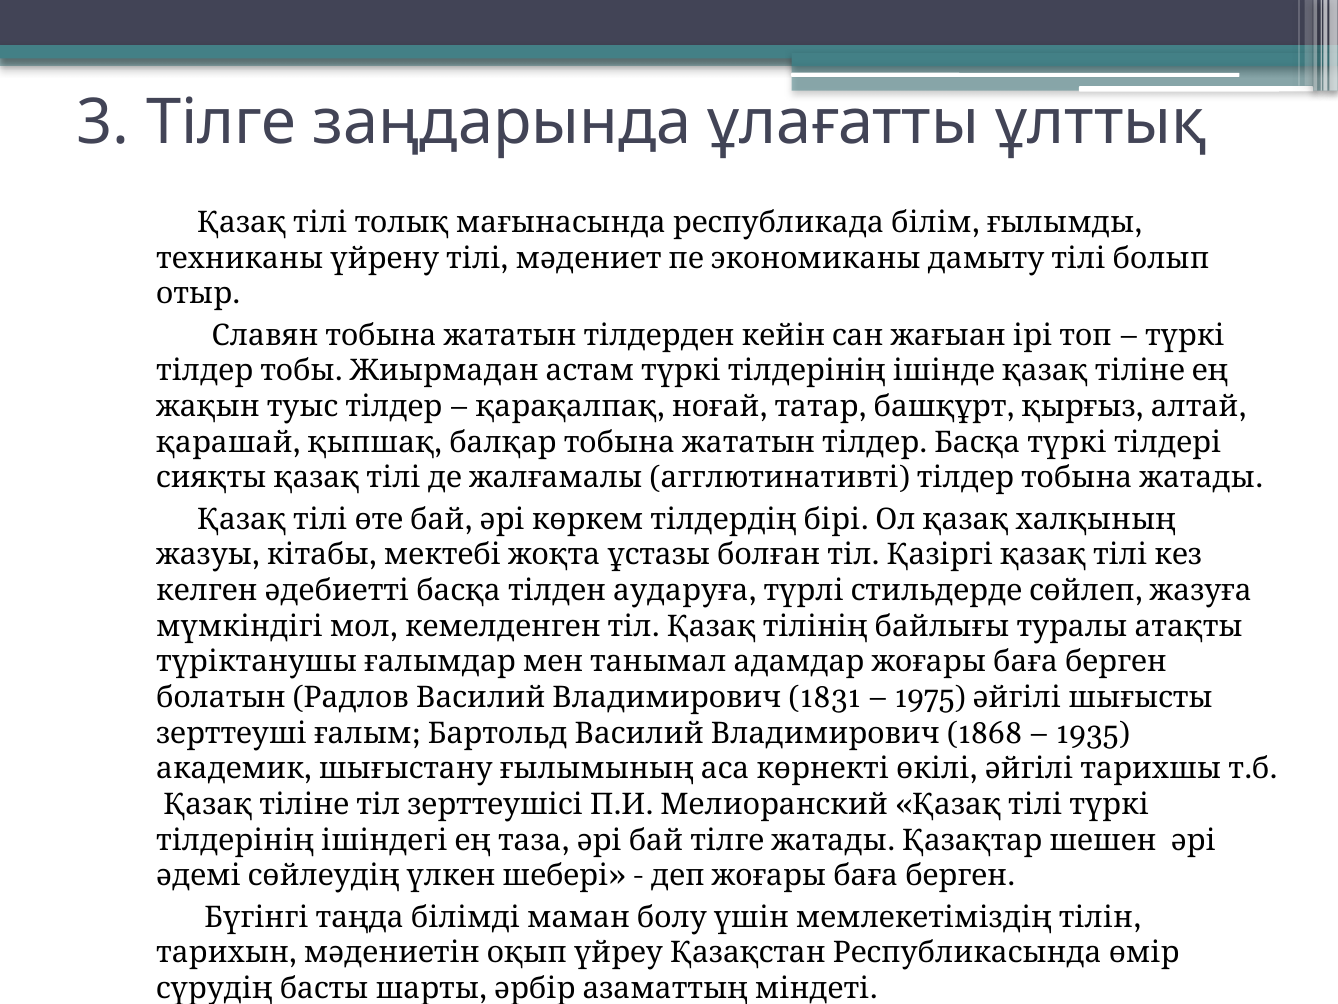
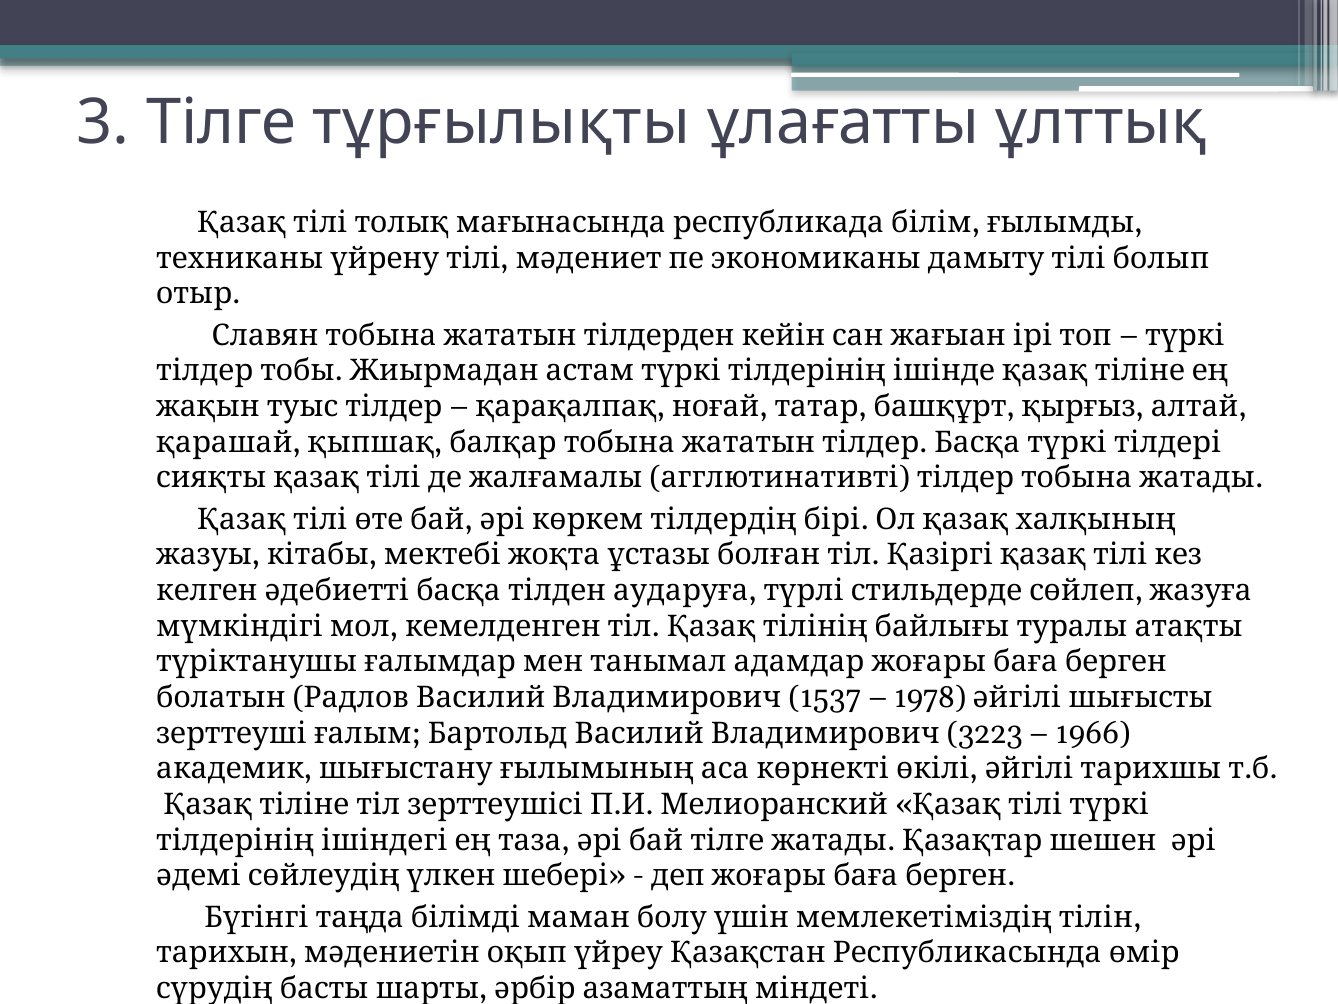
заңдарында: заңдарында -> тұрғылықты (502, 123)
1831: 1831 -> 1537 (825, 697)
1975: 1975 -> 1978 (930, 697)
1868: 1868 -> 3223 (985, 733)
1935: 1935 -> 1966 (1093, 733)
